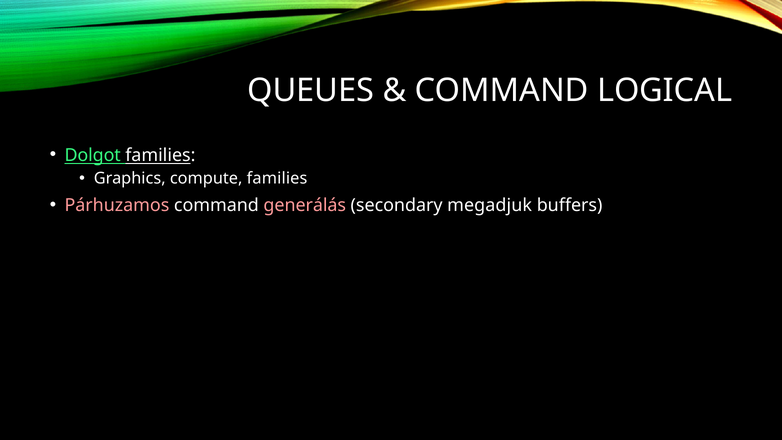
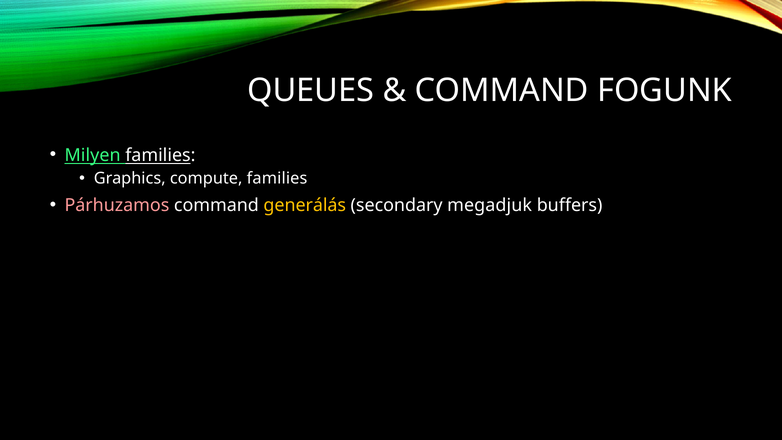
LOGICAL: LOGICAL -> FOGUNK (665, 90)
Dolgot: Dolgot -> Milyen (93, 155)
generálás colour: pink -> yellow (305, 205)
